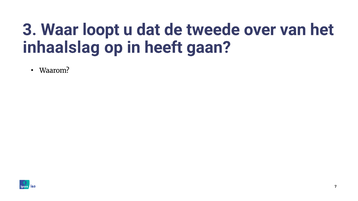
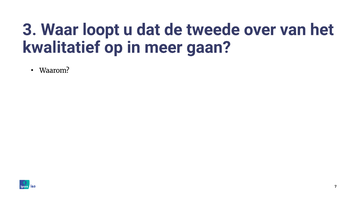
inhaalslag: inhaalslag -> kwalitatief (61, 47)
heeft: heeft -> meer (163, 47)
